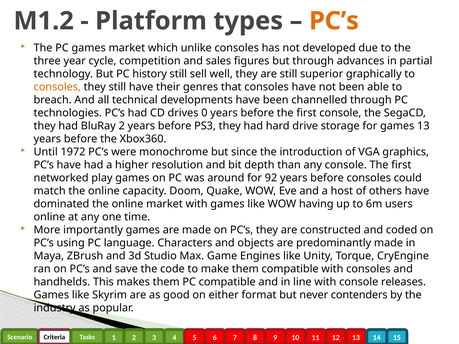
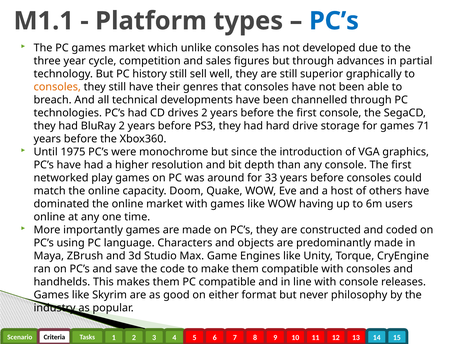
M1.2: M1.2 -> M1.1 (44, 21)
PC’s colour: orange -> blue (334, 21)
drives 0: 0 -> 2 (204, 113)
games 13: 13 -> 71 (423, 126)
1972: 1972 -> 1975 (73, 152)
92: 92 -> 33 (271, 178)
contenders: contenders -> philosophy (359, 295)
